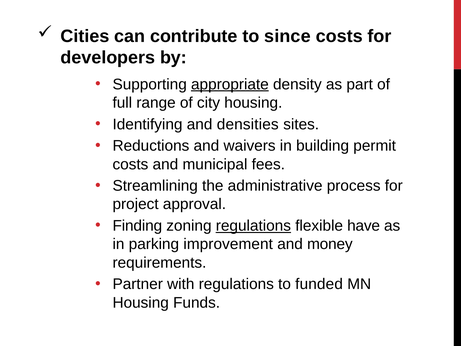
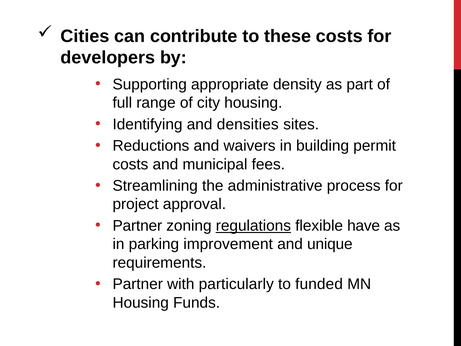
since: since -> these (288, 36)
appropriate underline: present -> none (230, 84)
Finding: Finding -> Partner (137, 226)
money: money -> unique (330, 244)
with regulations: regulations -> particularly (236, 284)
